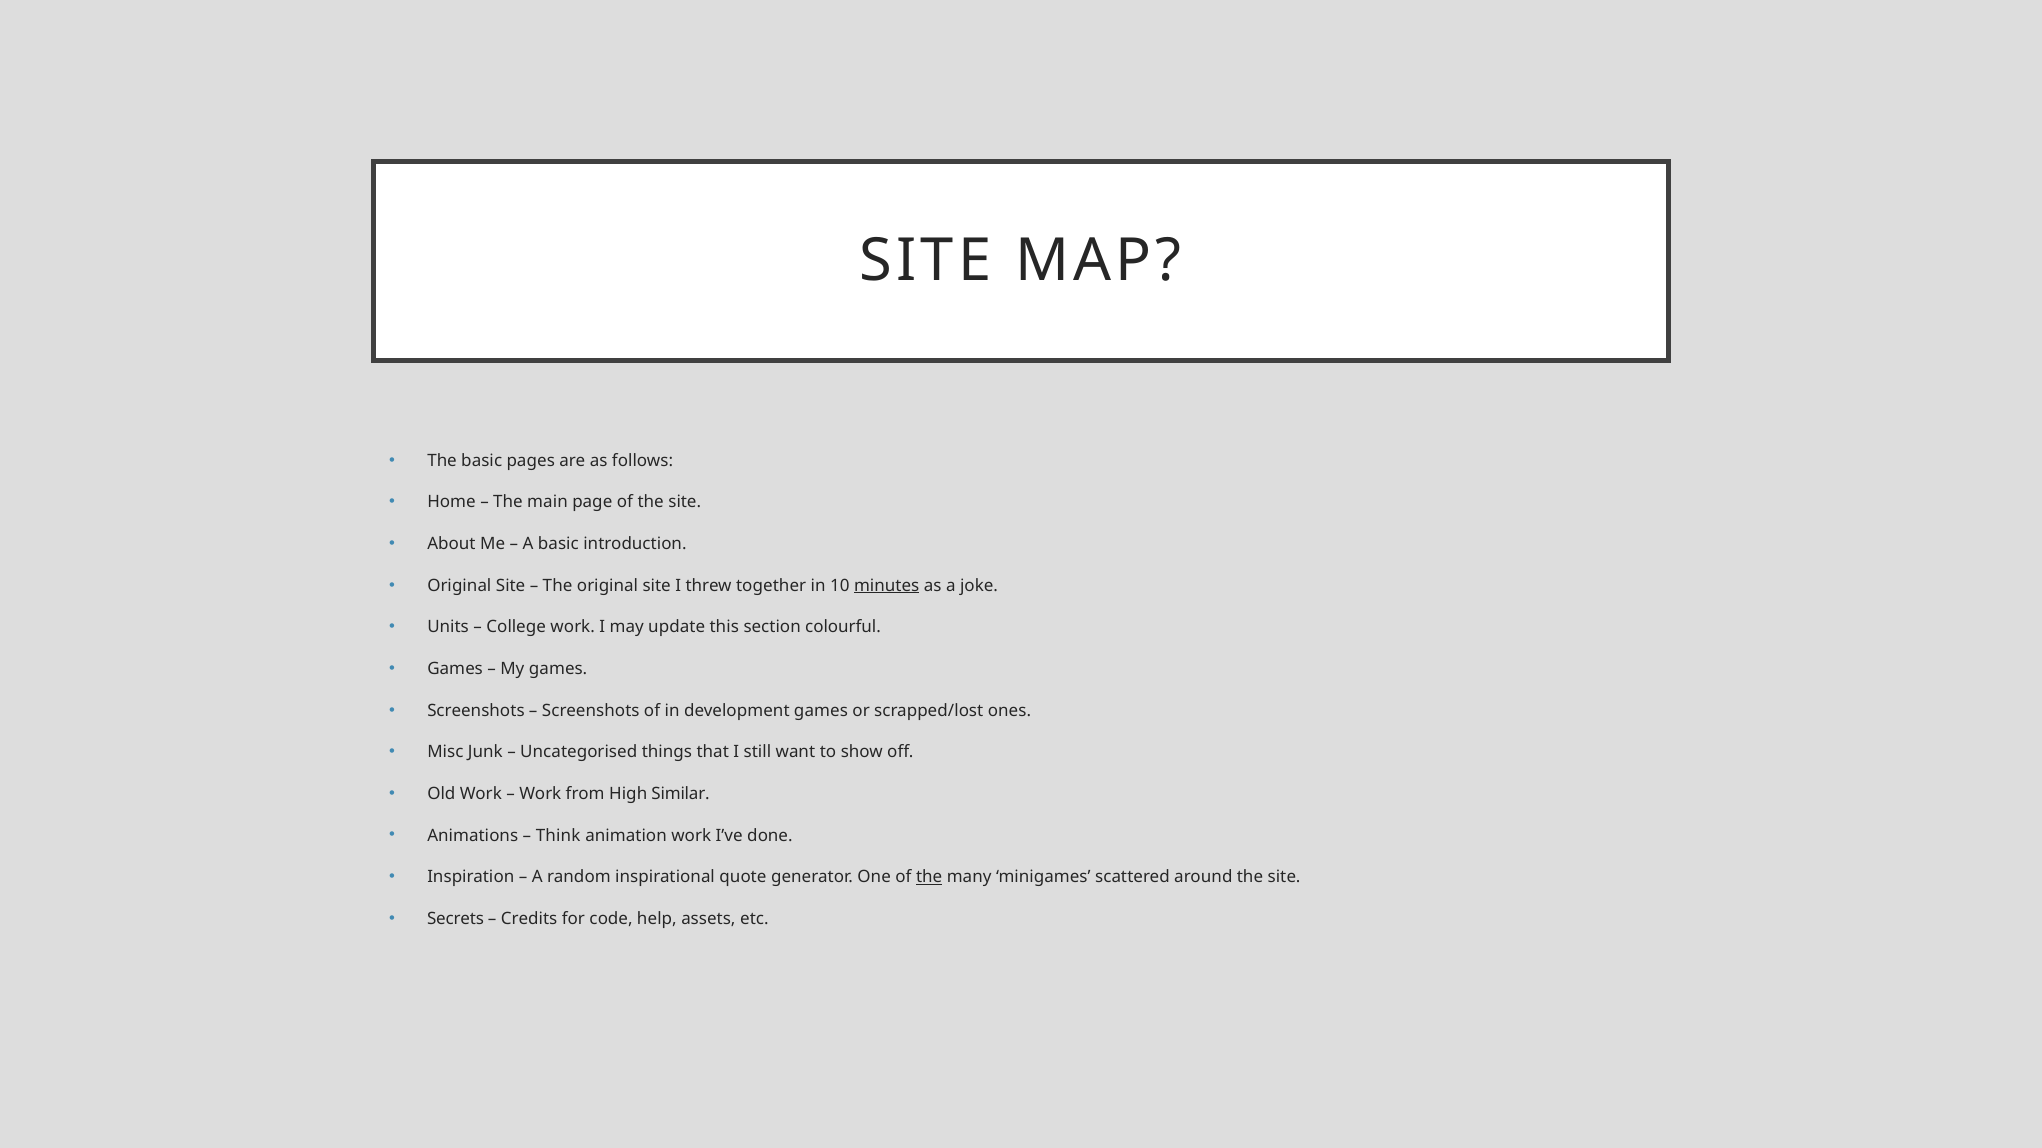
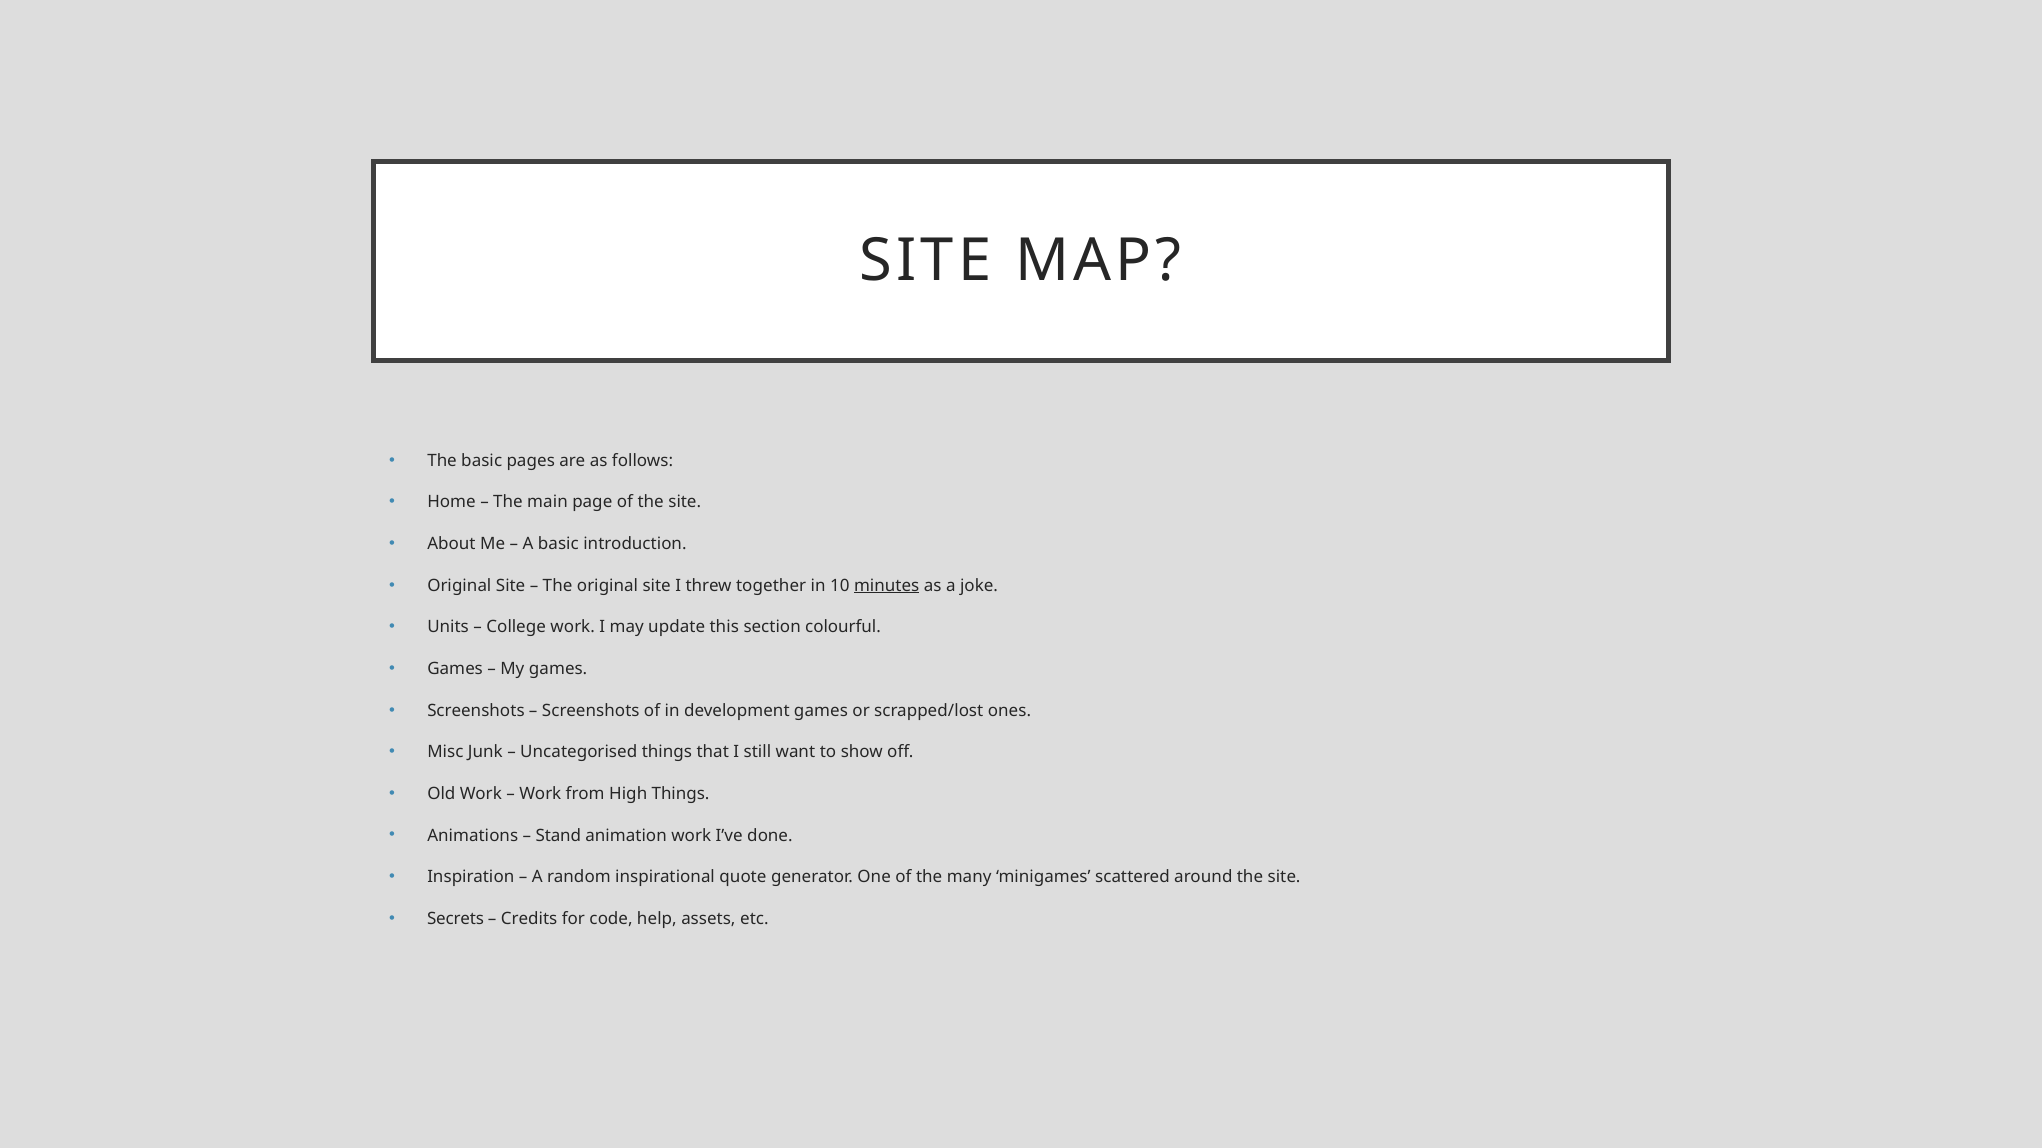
High Similar: Similar -> Things (681, 794)
Think: Think -> Stand (558, 836)
the underline: present -> none (929, 878)
